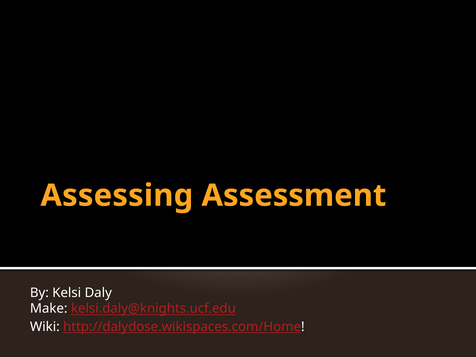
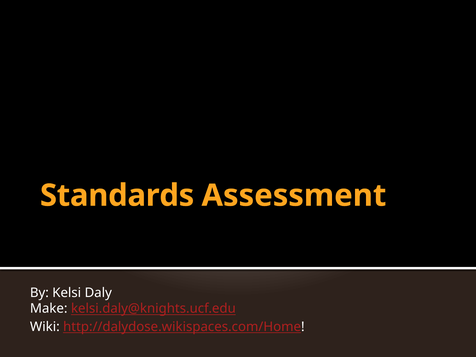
Assessing: Assessing -> Standards (117, 196)
